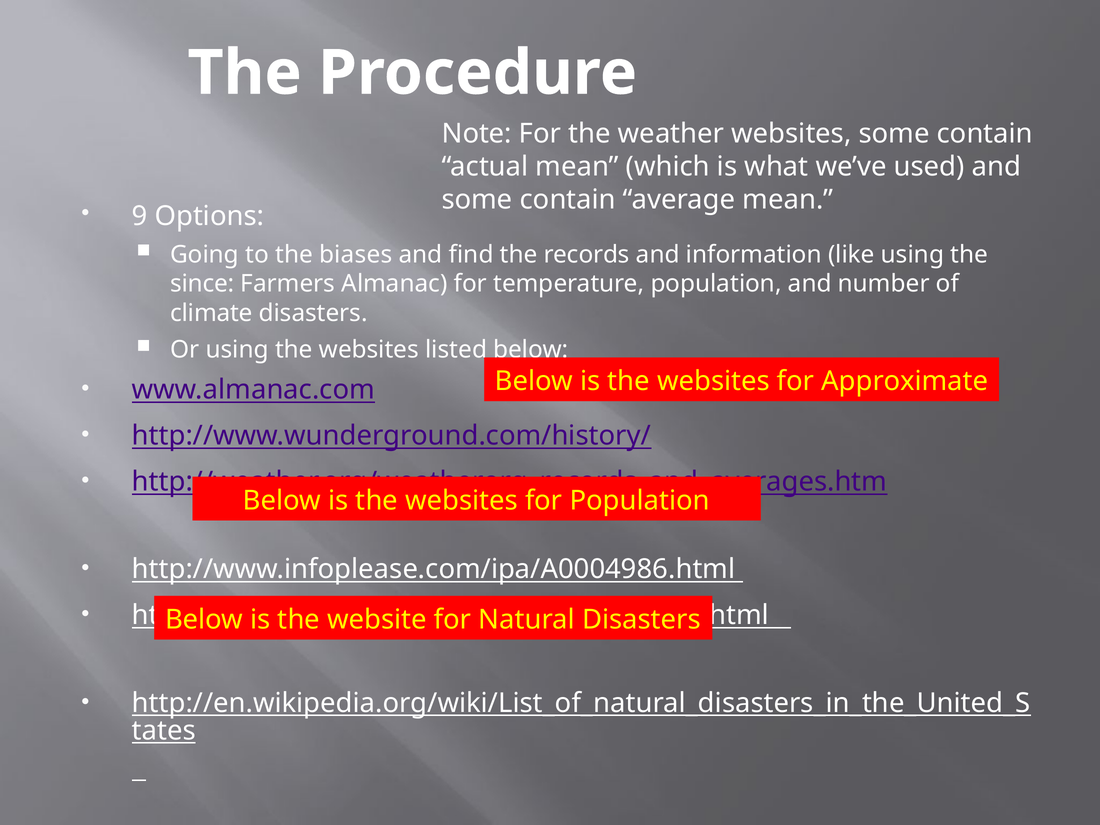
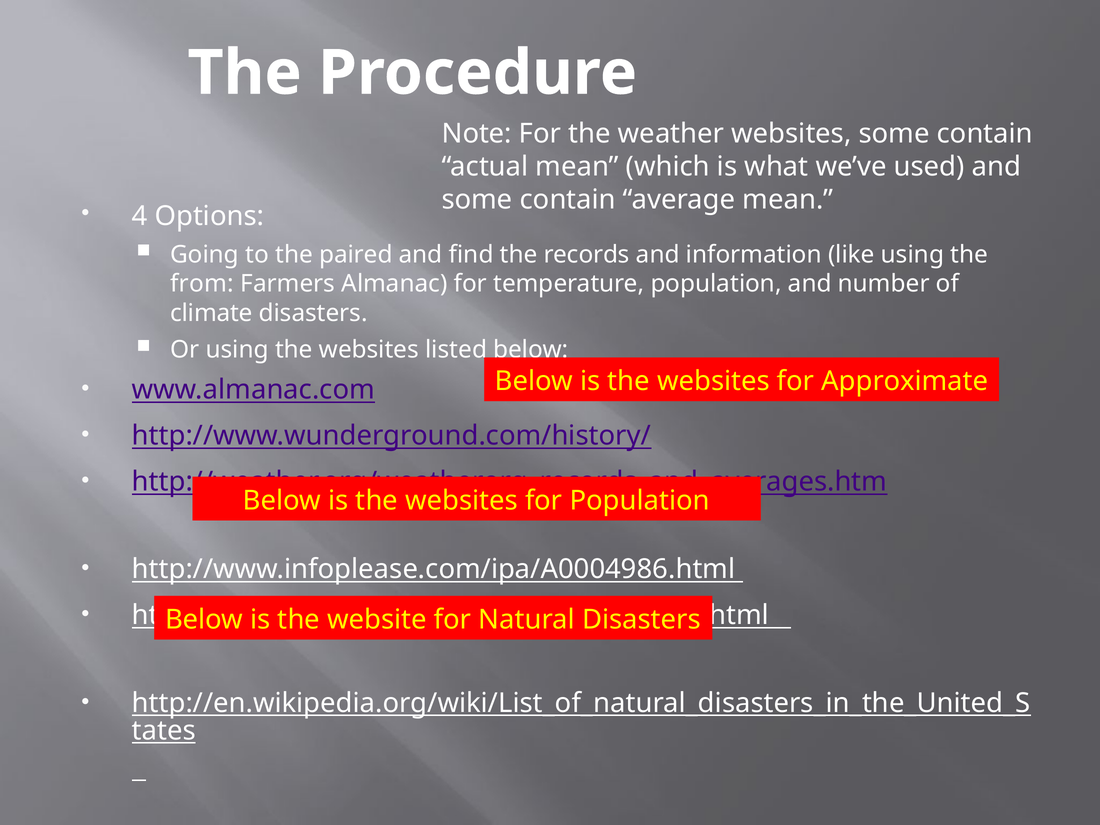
9: 9 -> 4 (140, 216)
biases: biases -> paired (356, 255)
since: since -> from (202, 284)
